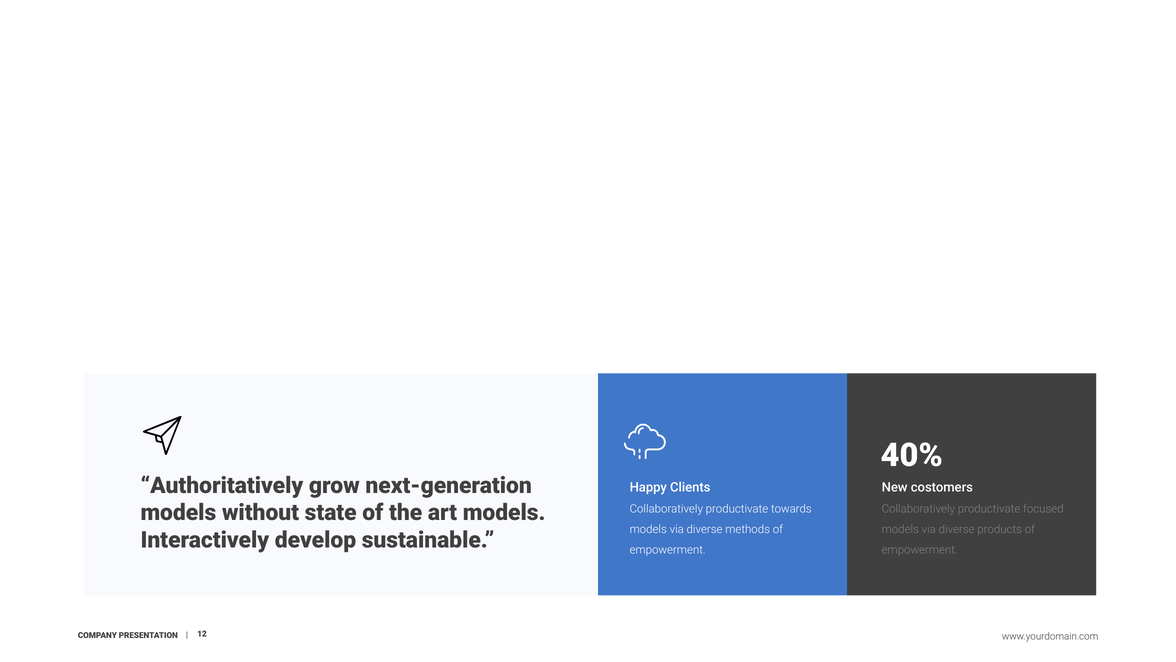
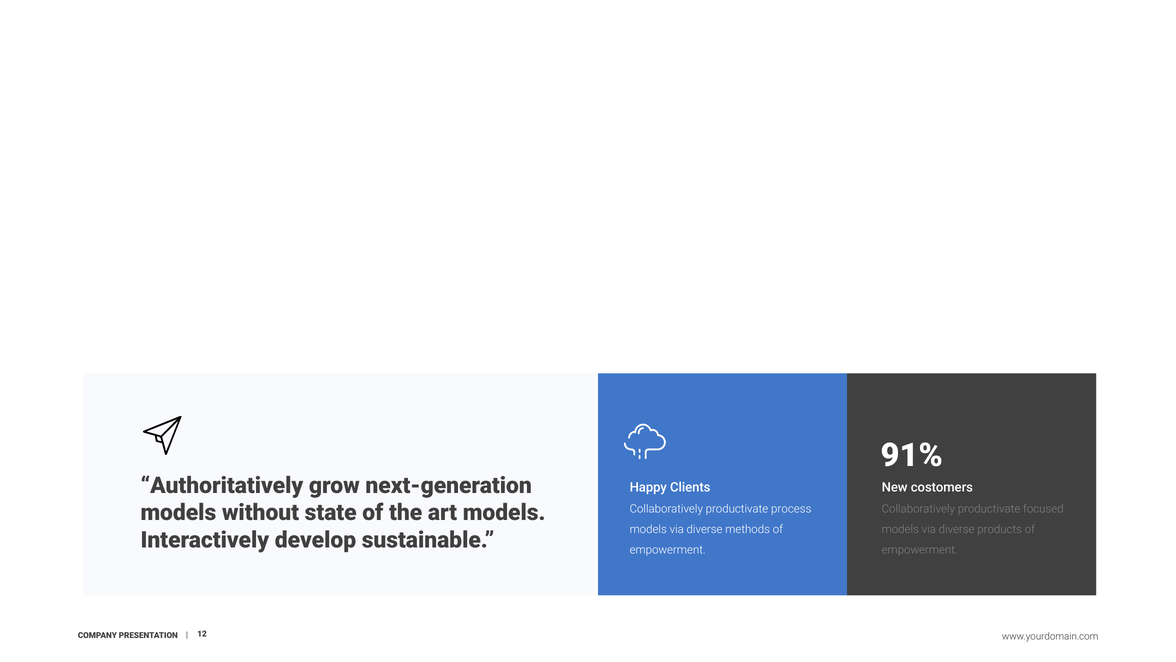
40%: 40% -> 91% (912, 455)
towards: towards -> process (791, 508)
